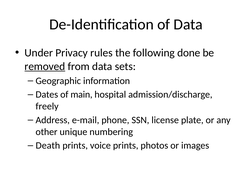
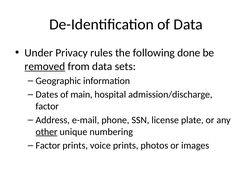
freely: freely -> factor (47, 106)
other underline: none -> present (47, 132)
Death: Death -> Factor (48, 146)
